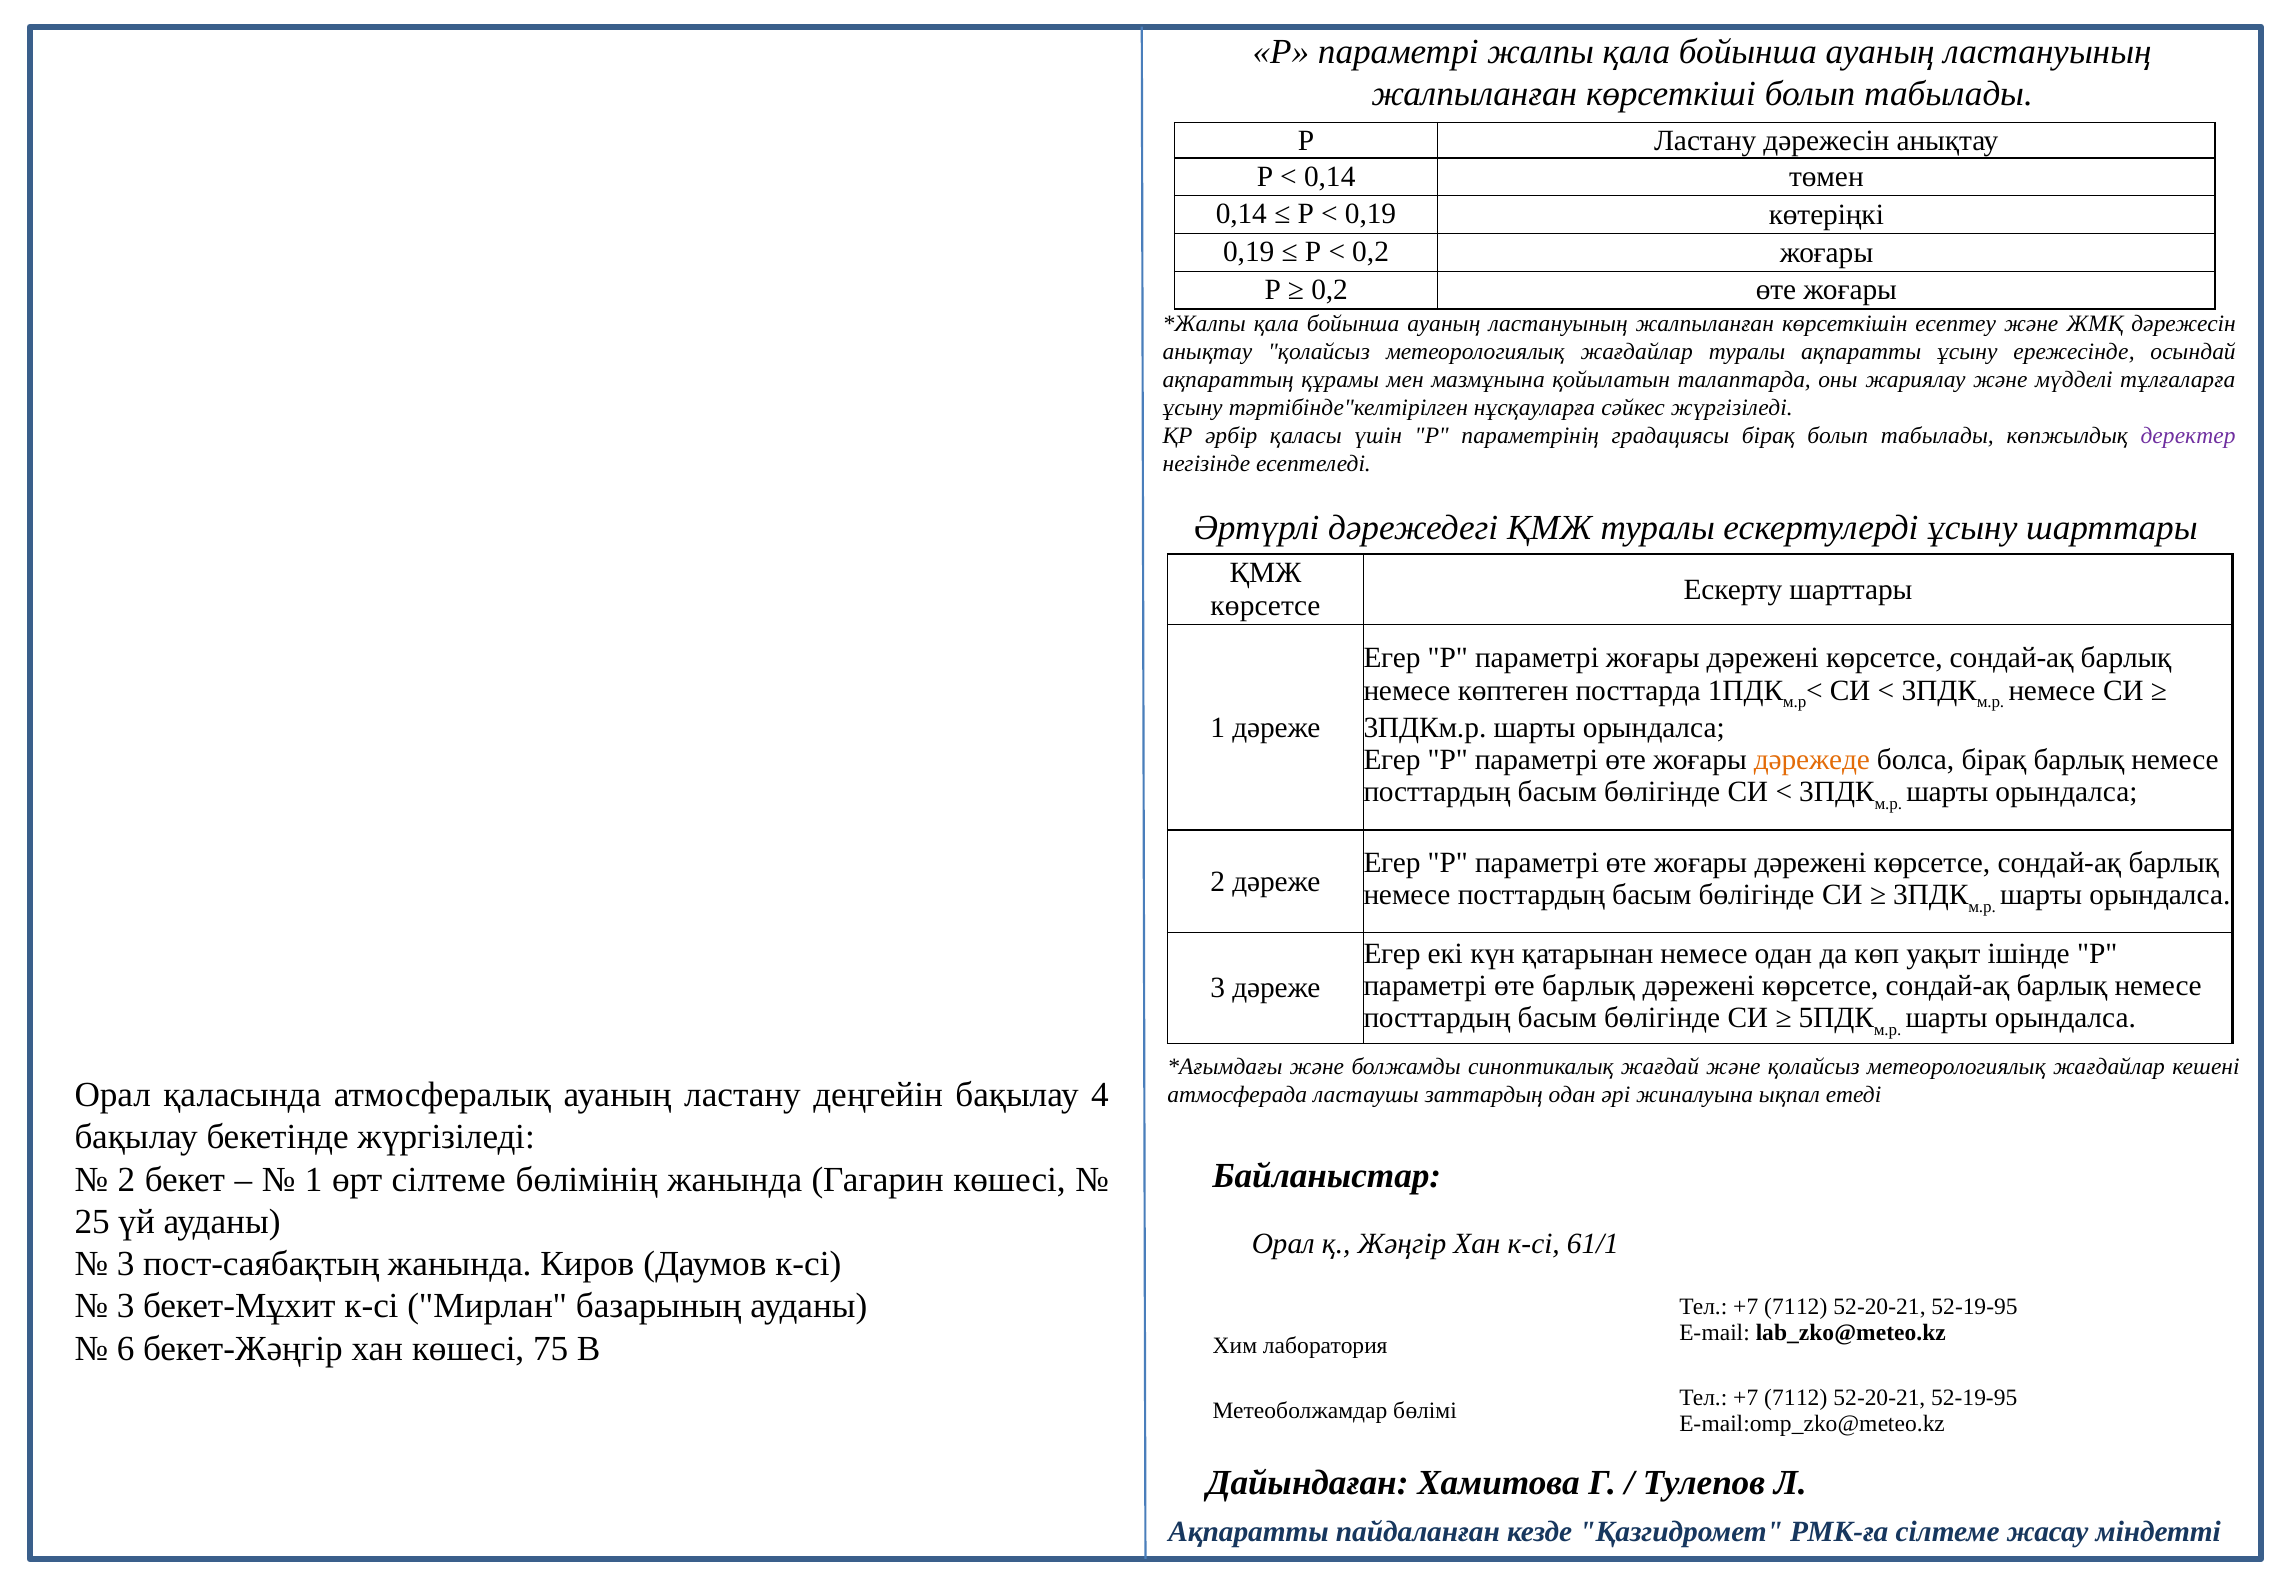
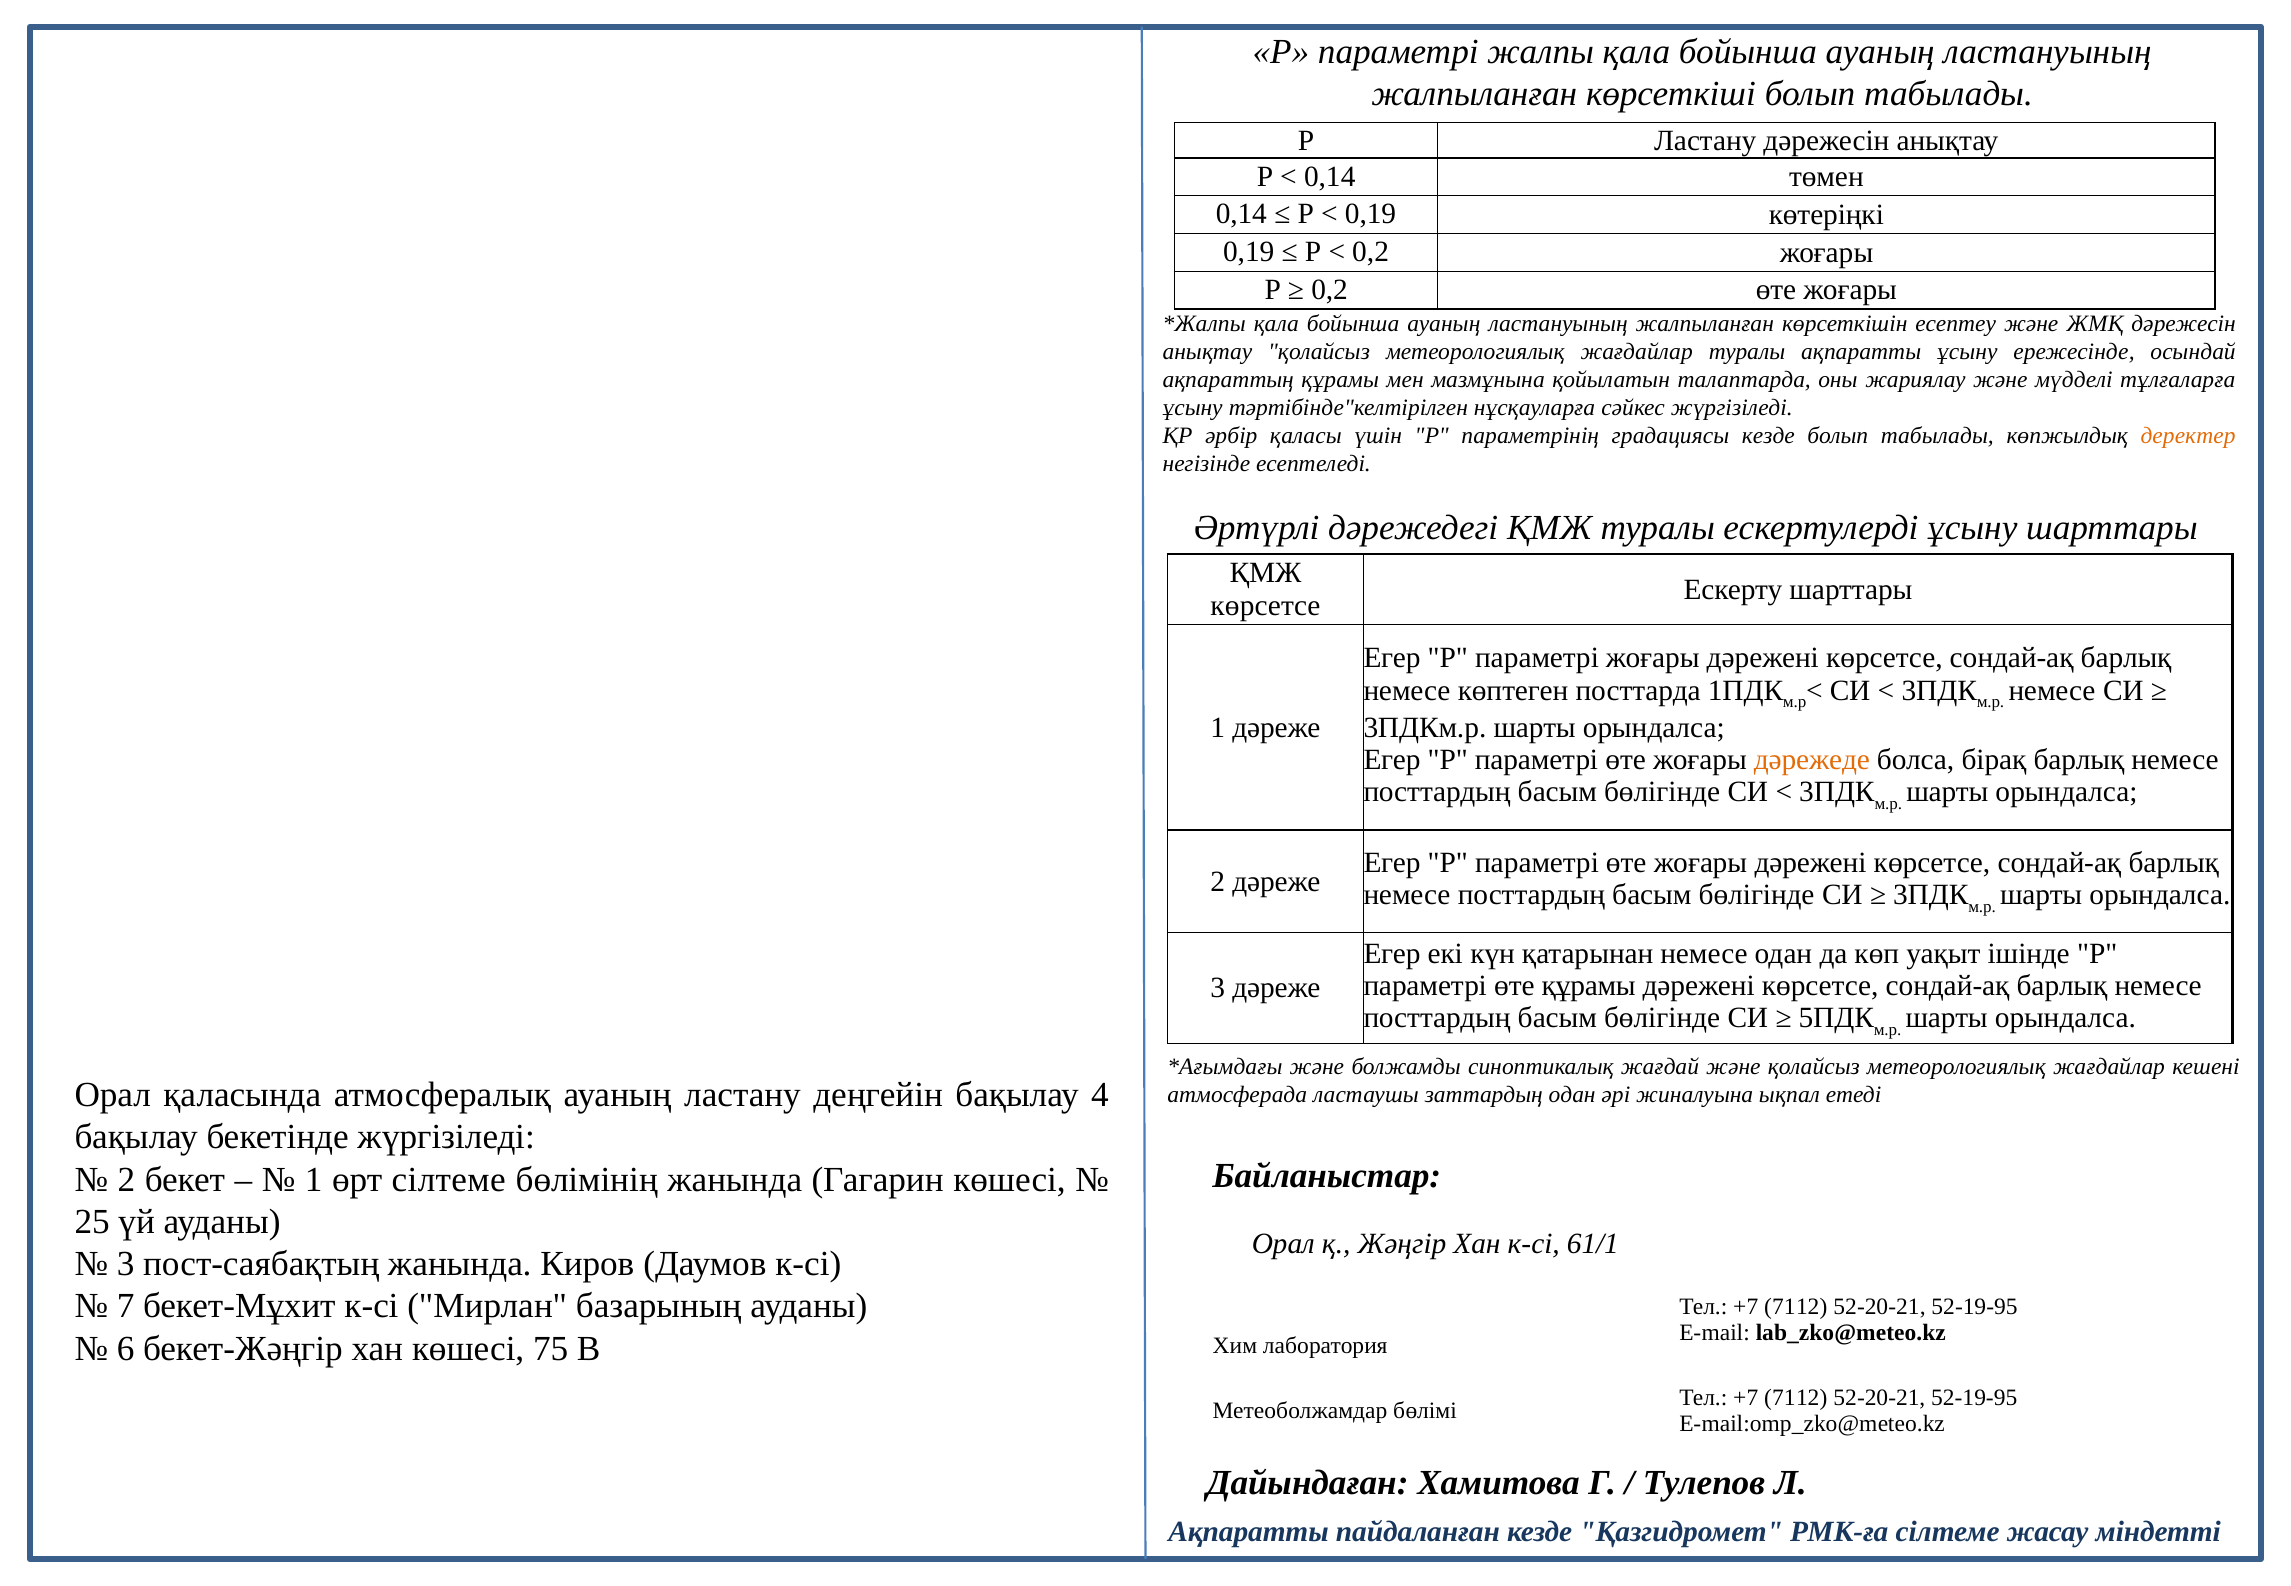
градациясы бірақ: бірақ -> кезде (1768, 436)
деректер colour: purple -> orange (2188, 436)
өте барлық: барлық -> құрамы (1589, 986)
3: 3 -> 7 (126, 1306)
